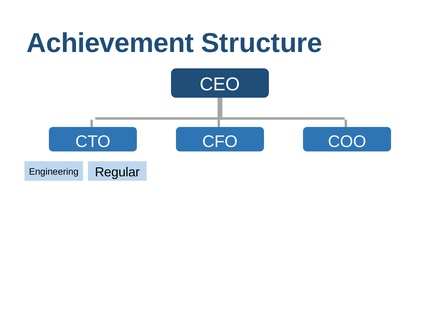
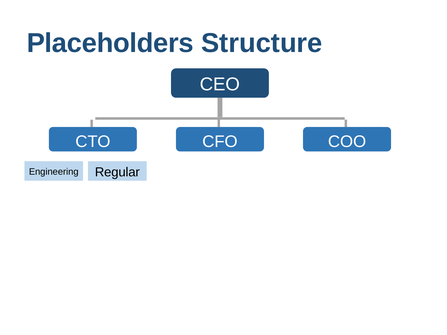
Achievement: Achievement -> Placeholders (110, 43)
